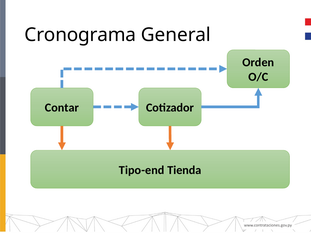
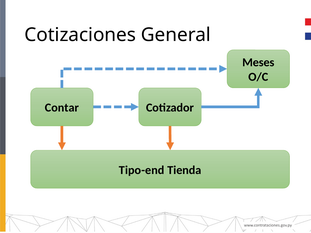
Cronograma: Cronograma -> Cotizaciones (80, 35)
Orden: Orden -> Meses (258, 62)
